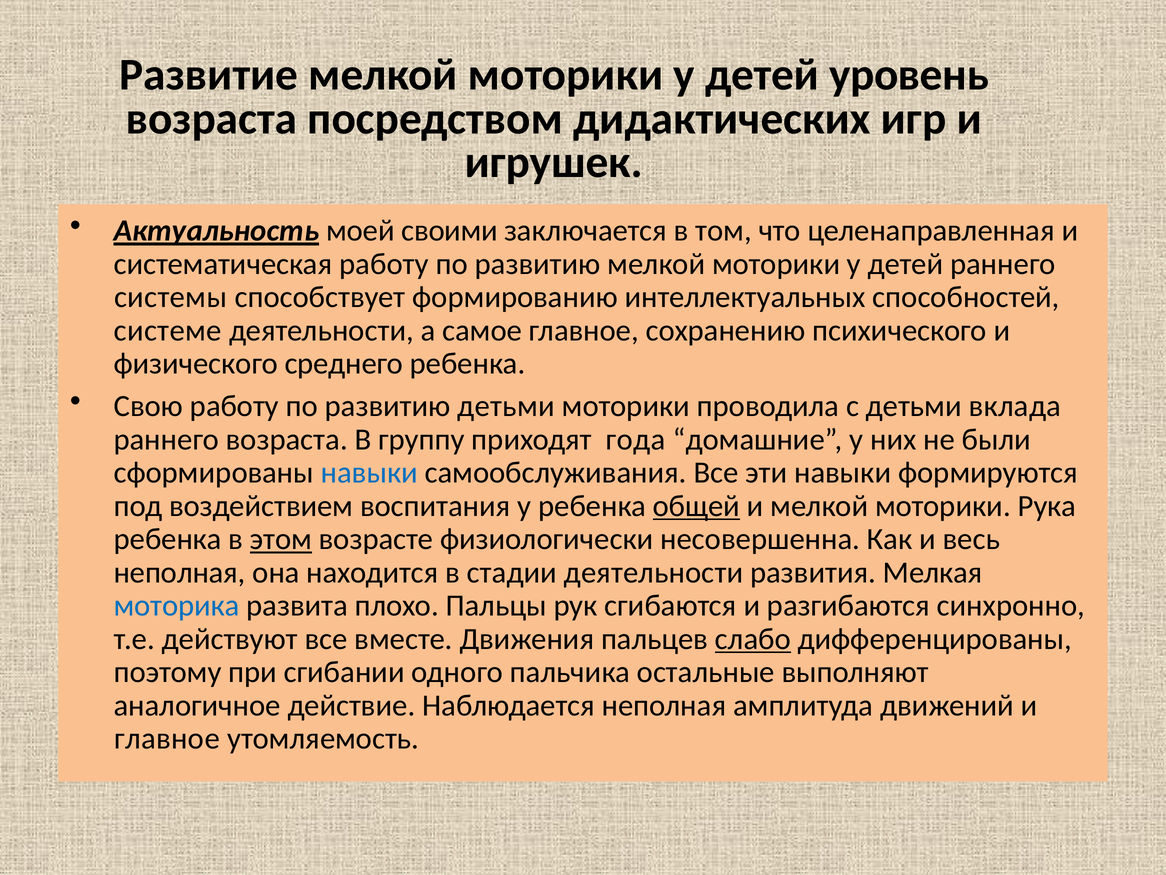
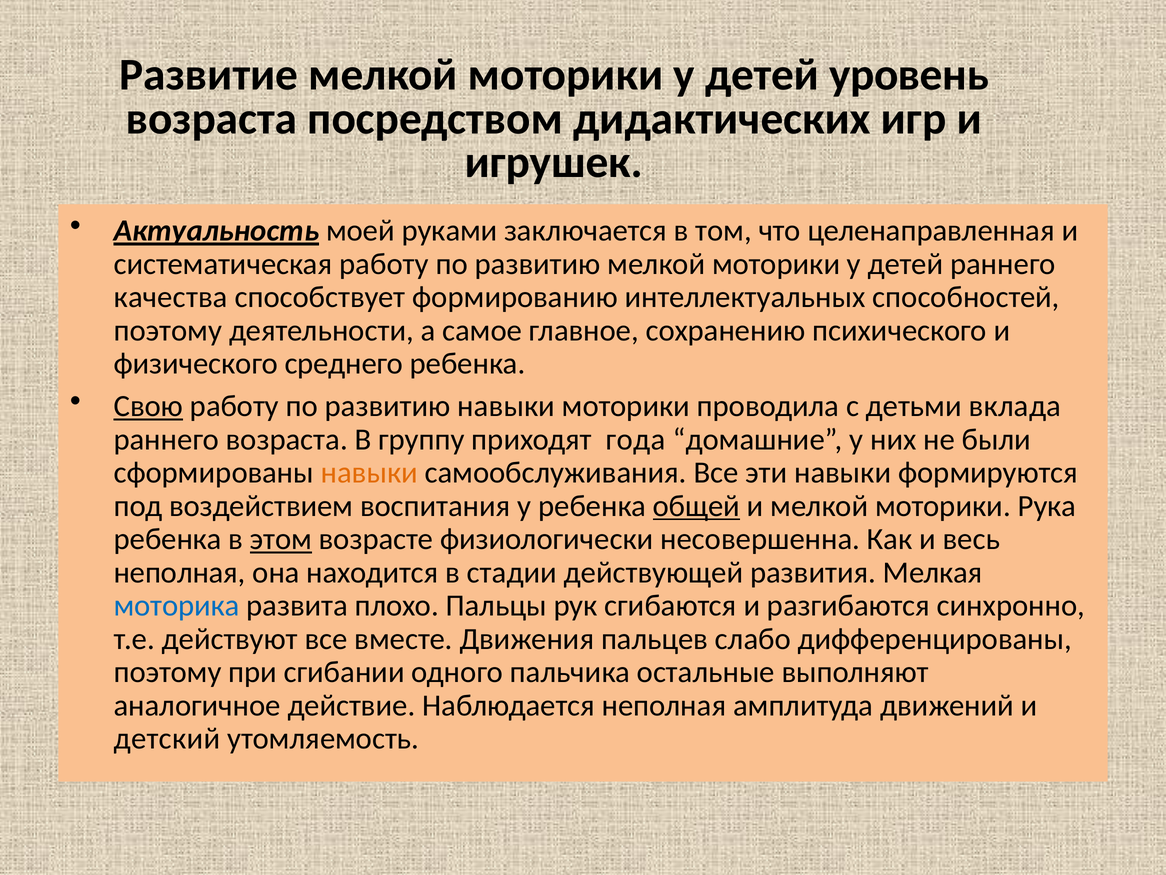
своими: своими -> руками (450, 230)
системы: системы -> качества (171, 297)
системе: системе -> поэтому (168, 330)
Свою underline: none -> present (148, 406)
развитию детьми: детьми -> навыки (506, 406)
навыки colour: blue -> orange (369, 472)
стадии деятельности: деятельности -> действующей (653, 572)
слабо underline: present -> none (753, 639)
главное: главное -> детский (167, 738)
